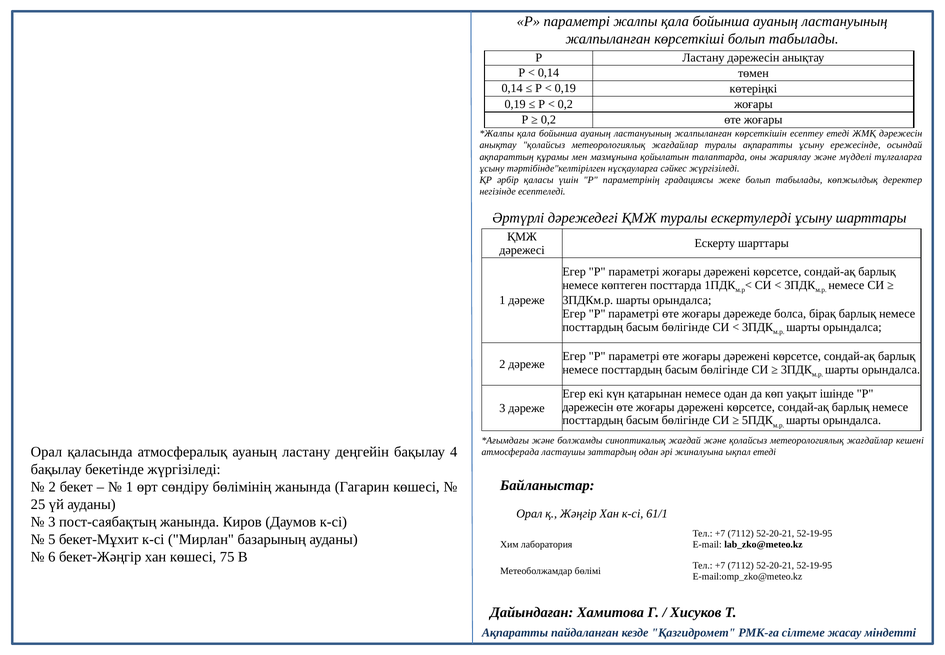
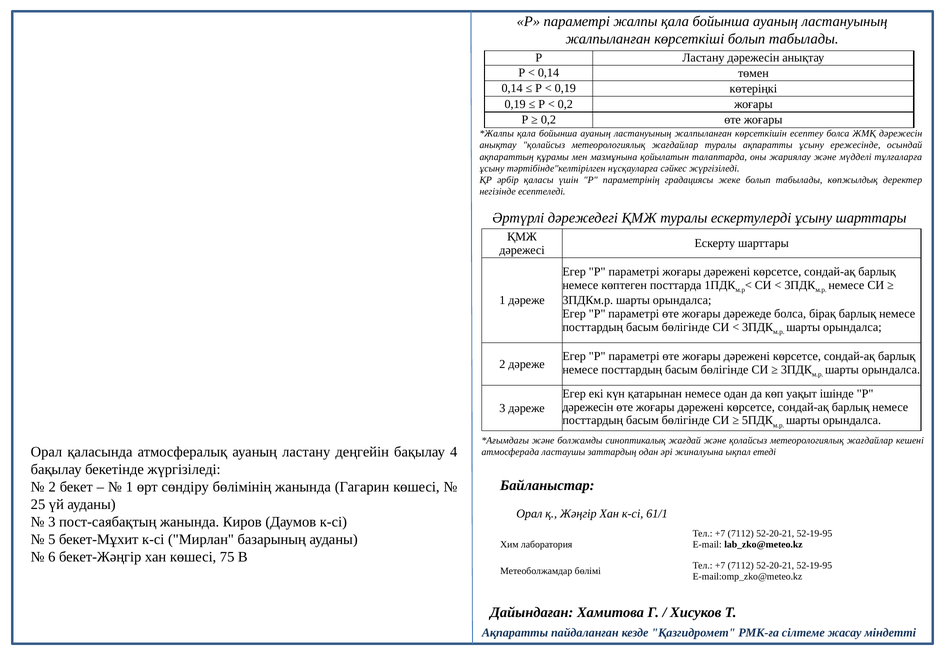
есептеу етеді: етеді -> болса (838, 133)
